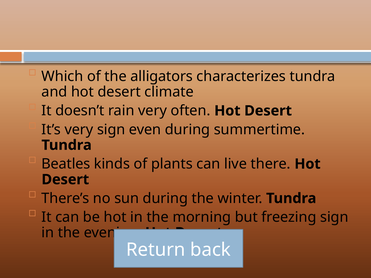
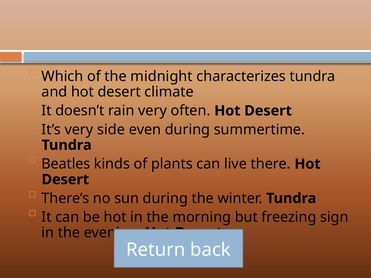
alligators: alligators -> midnight (162, 76)
very sign: sign -> side (111, 130)
